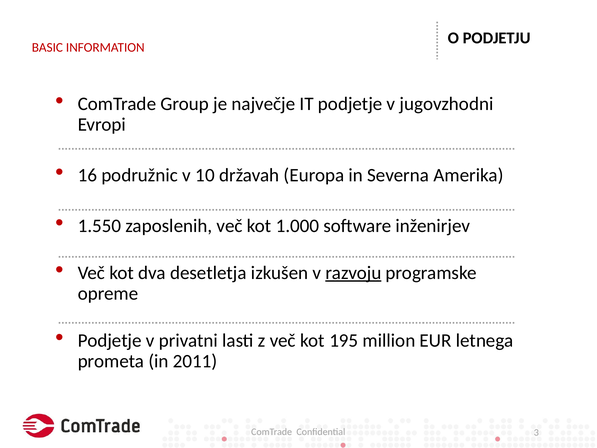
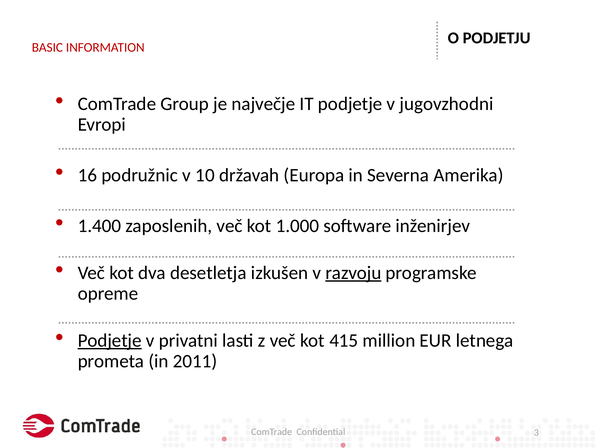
1.550: 1.550 -> 1.400 (99, 226)
Podjetje underline: none -> present (110, 340)
195: 195 -> 415 (344, 340)
